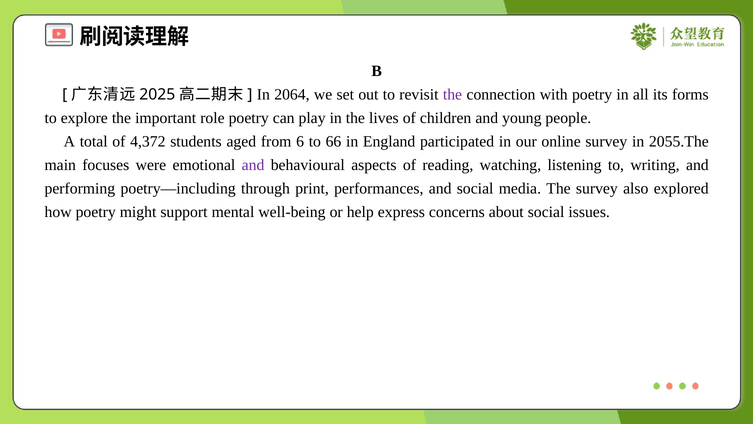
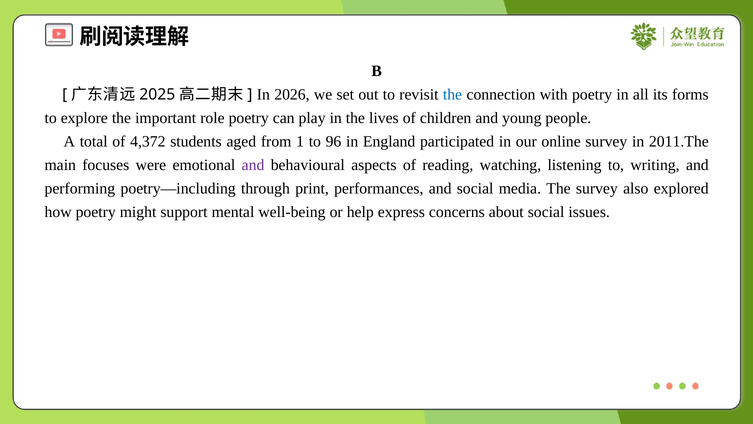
2064: 2064 -> 2026 (292, 94)
the colour: purple -> blue (453, 94)
6: 6 -> 1 (300, 141)
66: 66 -> 96 (333, 141)
2055.The: 2055.The -> 2011.The (679, 141)
